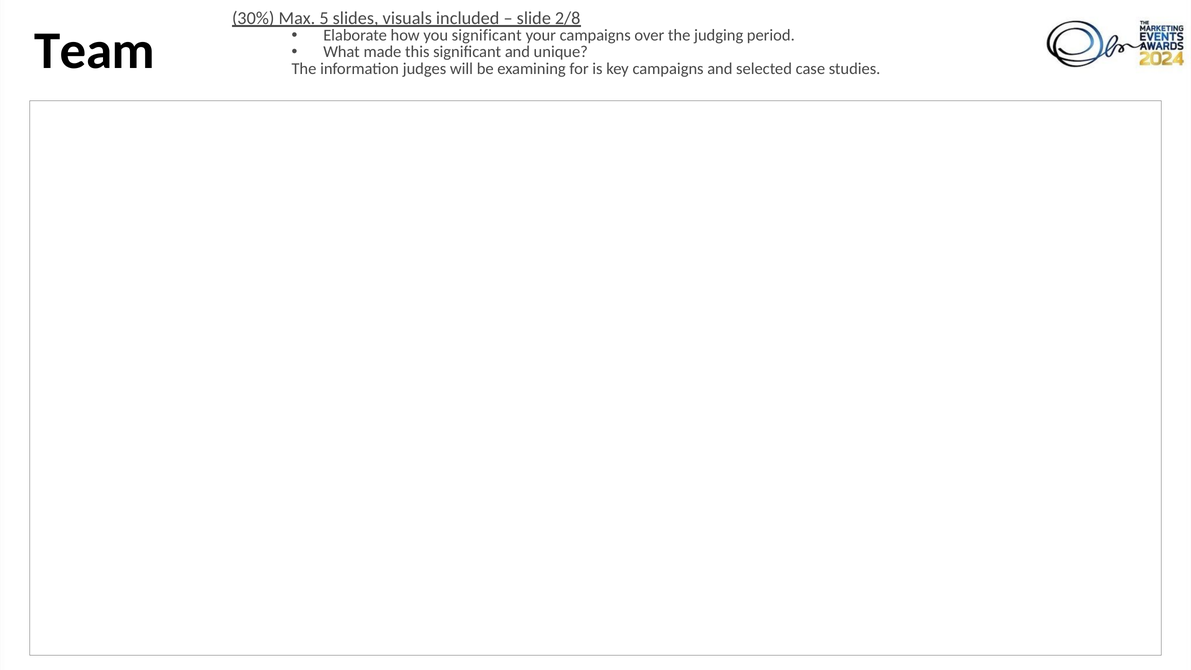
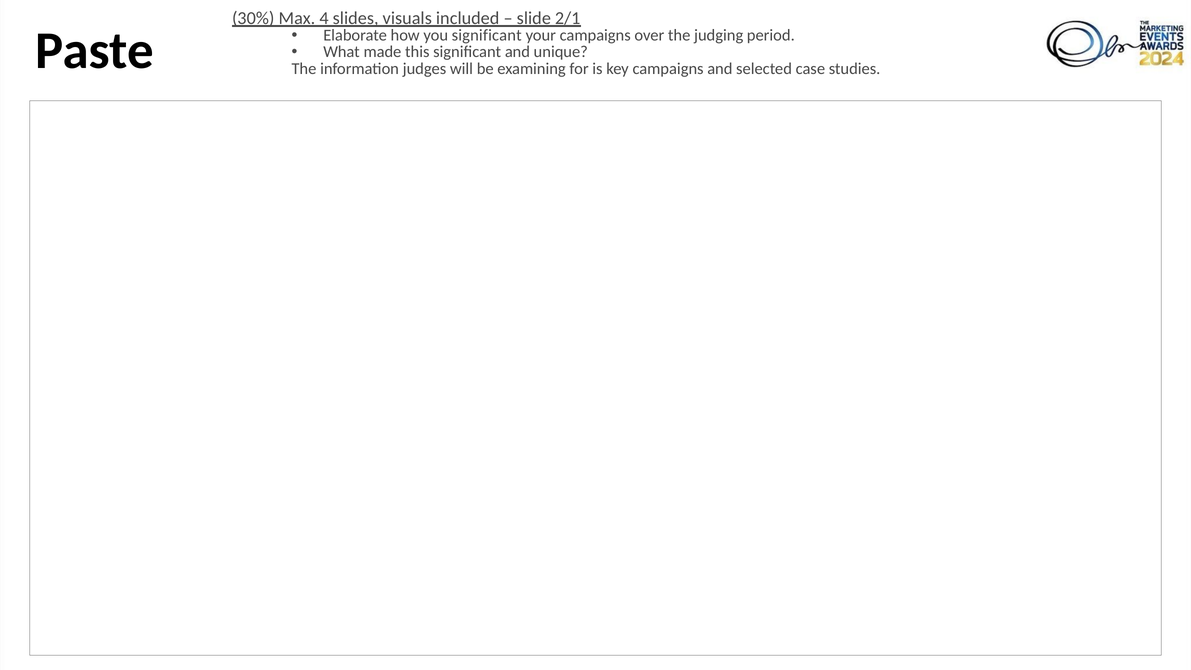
5: 5 -> 4 (324, 18)
2/8: 2/8 -> 2/1 (568, 18)
Team: Team -> Paste (94, 51)
